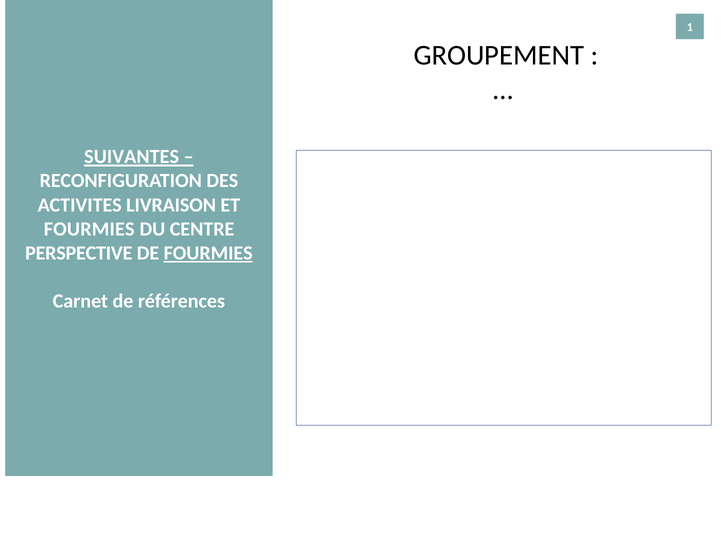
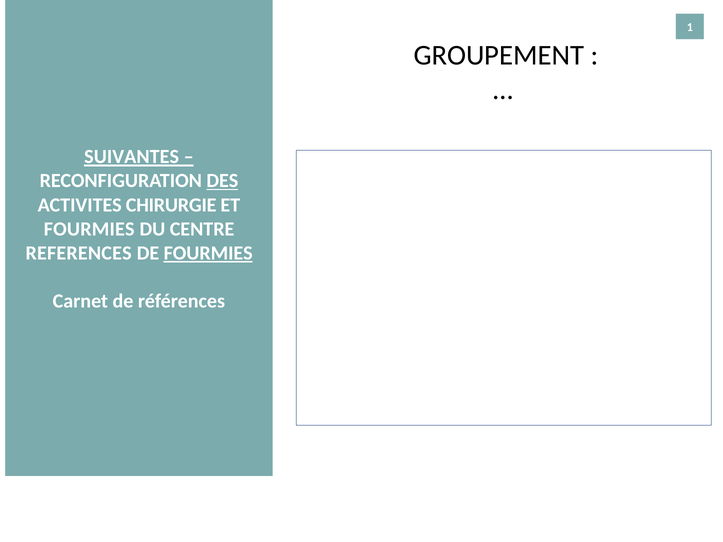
DES underline: none -> present (222, 181)
LIVRAISON: LIVRAISON -> CHIRURGIE (171, 205)
PERSPECTIVE: PERSPECTIVE -> REFERENCES (79, 253)
